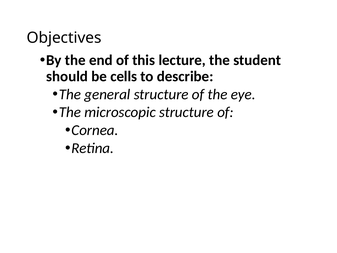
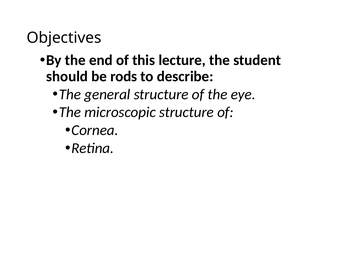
cells: cells -> rods (124, 76)
